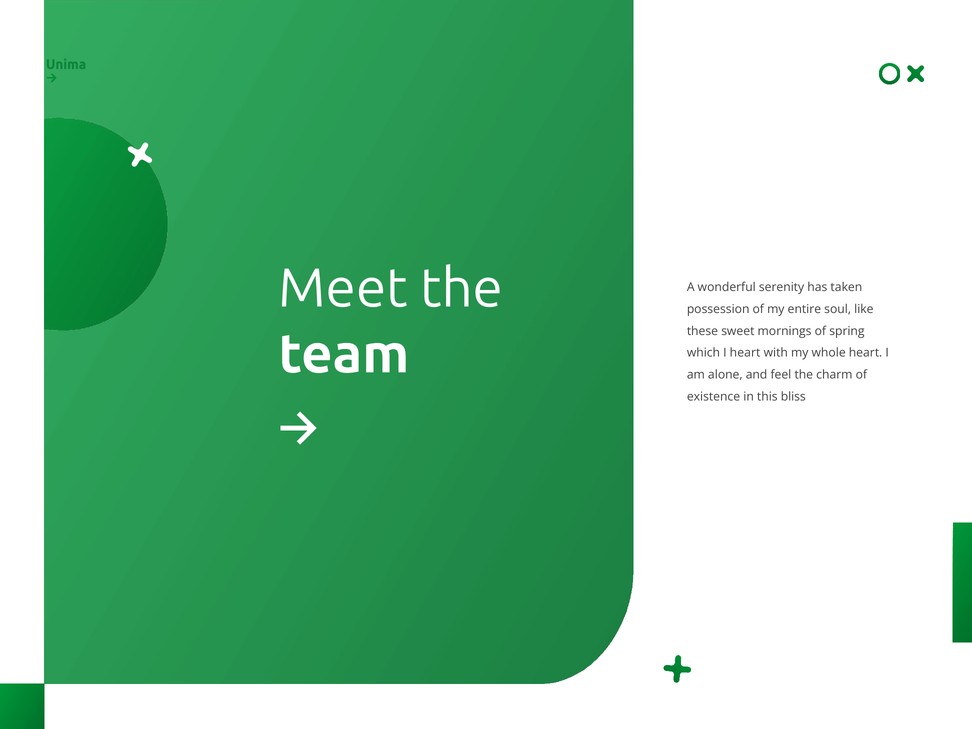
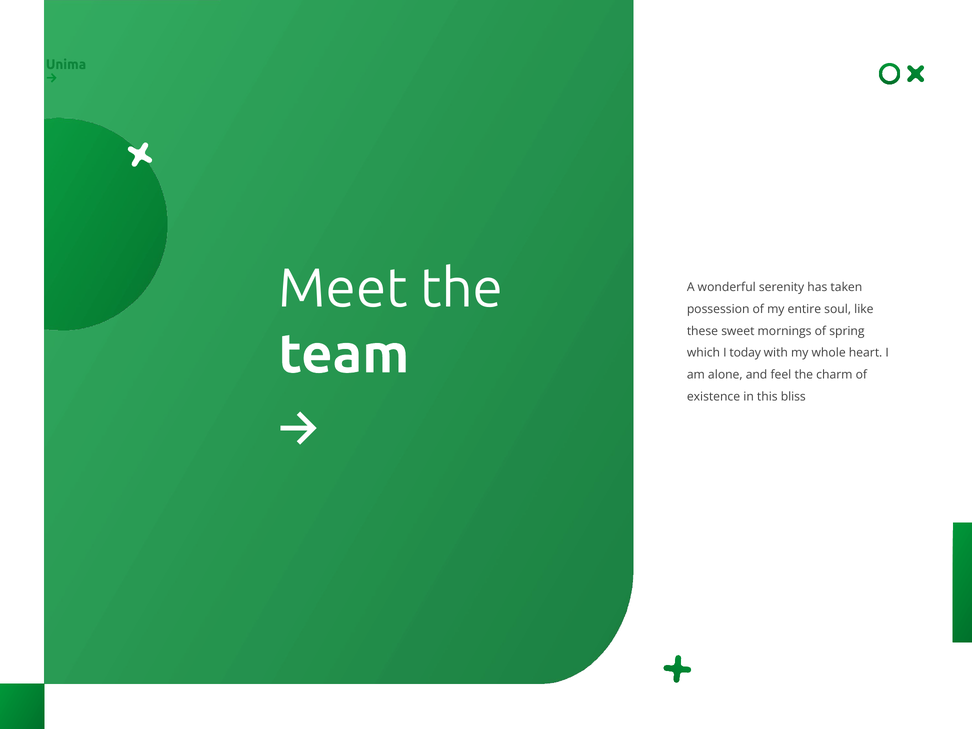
I heart: heart -> today (745, 353)
